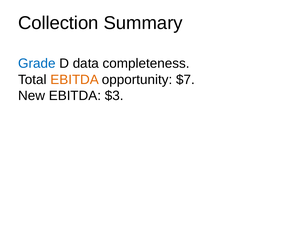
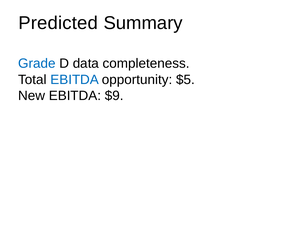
Collection: Collection -> Predicted (58, 23)
EBITDA colour: orange -> blue (75, 80)
$7: $7 -> $5 (185, 80)
$3: $3 -> $9 (114, 96)
